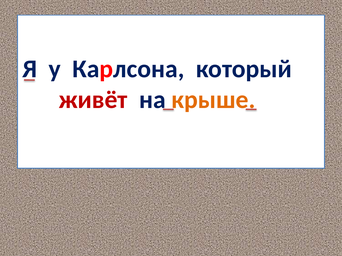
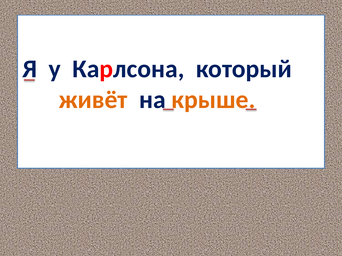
живёт colour: red -> orange (93, 100)
